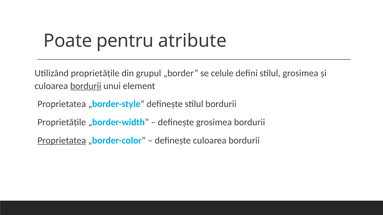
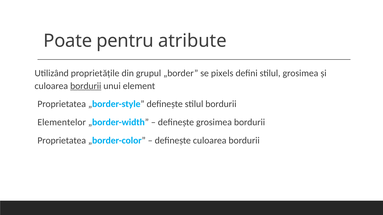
celule: celule -> pixels (222, 73)
Proprietăţile: Proprietăţile -> Elementelor (62, 122)
Proprietatea underline: present -> none (62, 141)
